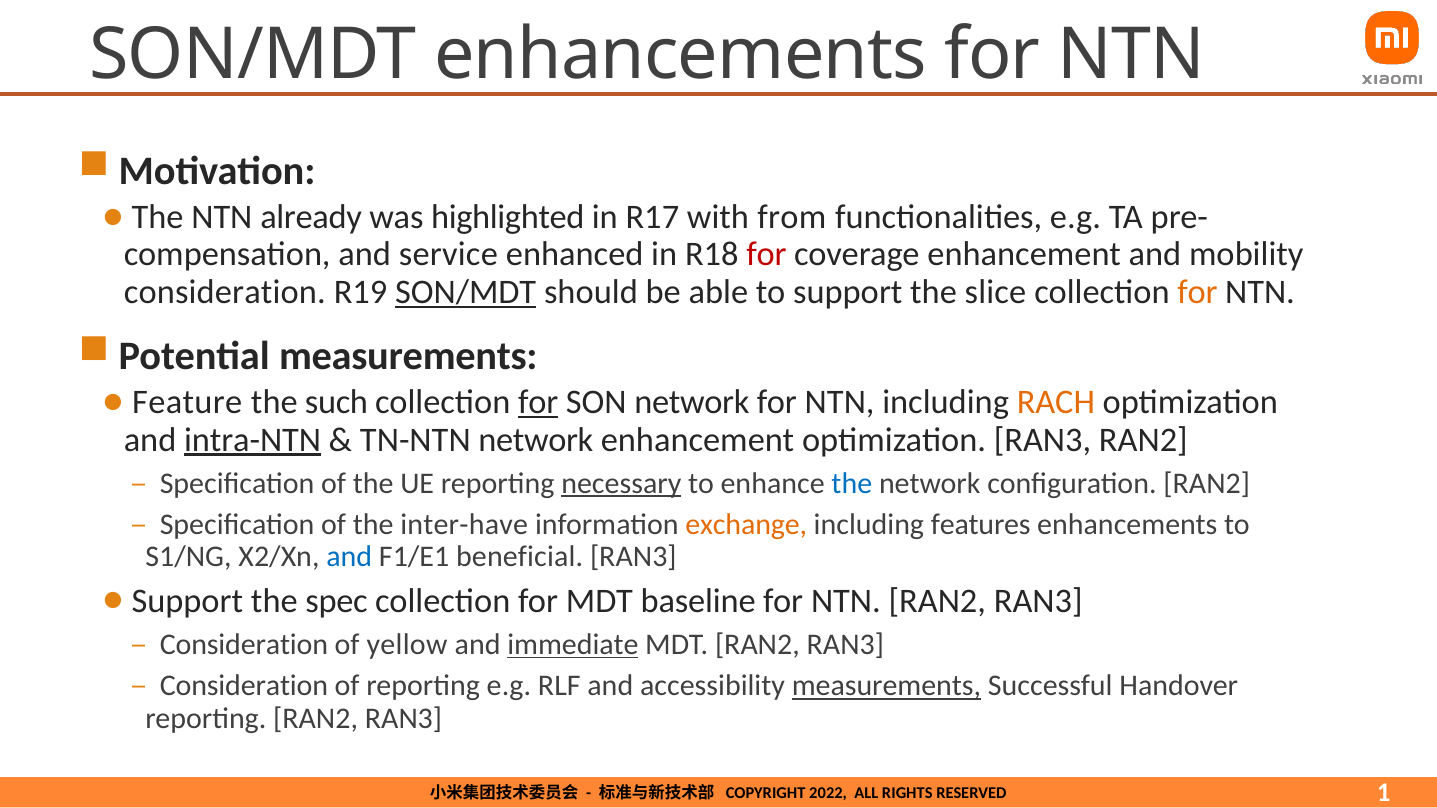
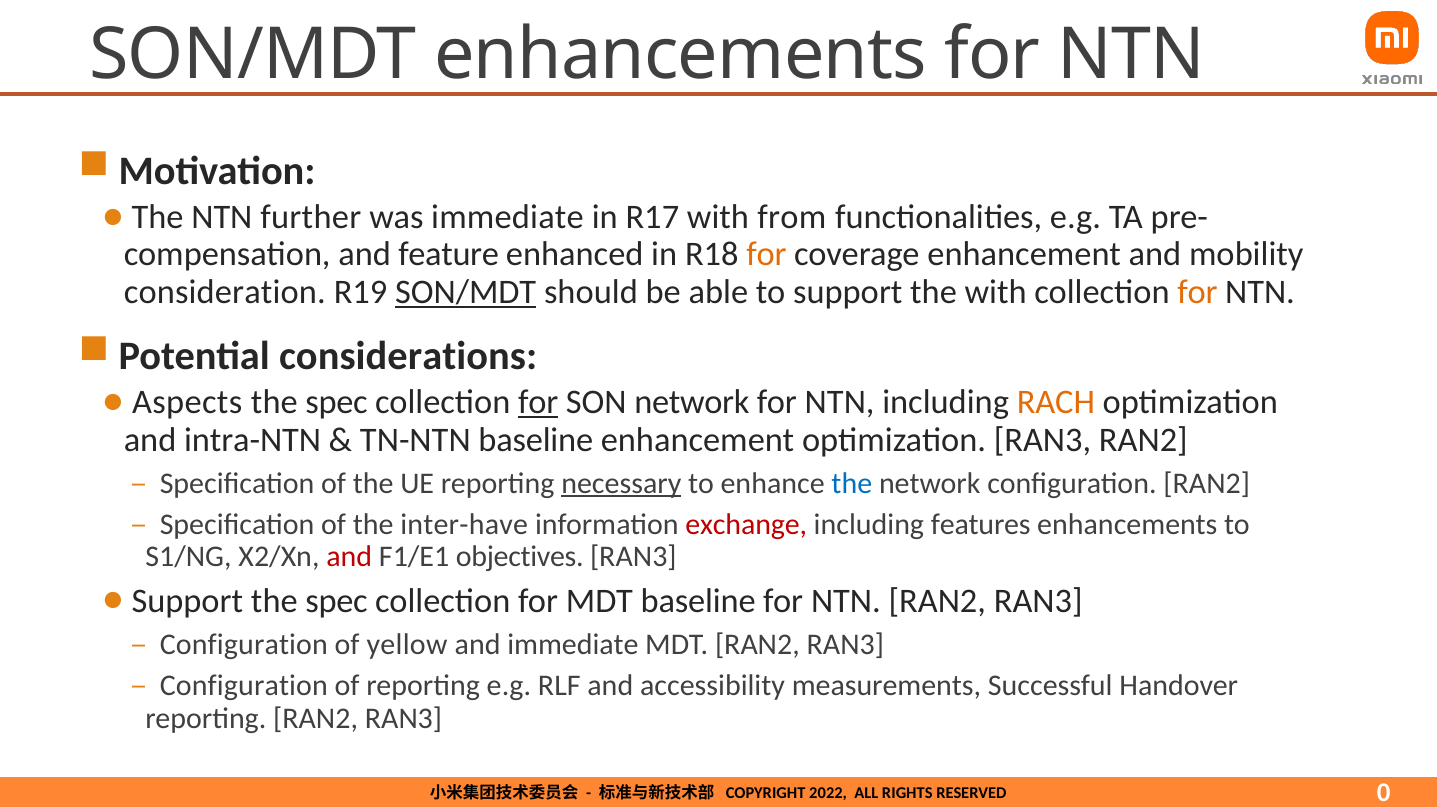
already: already -> further (311, 218)
was highlighted: highlighted -> immediate (508, 218)
service: service -> feature (449, 255)
for colour: red -> orange (766, 255)
the slice: slice -> with (996, 292)
Potential measurements: measurements -> considerations (408, 356)
Feature: Feature -> Aspects (187, 403)
such: such -> spec (336, 403)
intra-NTN underline: present -> none (253, 440)
TN-NTN network: network -> baseline (536, 440)
exchange colour: orange -> red (746, 525)
and colour: blue -> red (349, 557)
beneficial: beneficial -> objectives (520, 557)
Consideration: Consideration -> Configuration (244, 645)
immediate underline: present -> none (573, 645)
Consideration: Consideration -> Configuration (244, 686)
measurements underline: present -> none (886, 686)
1: 1 -> 0 (1384, 793)
